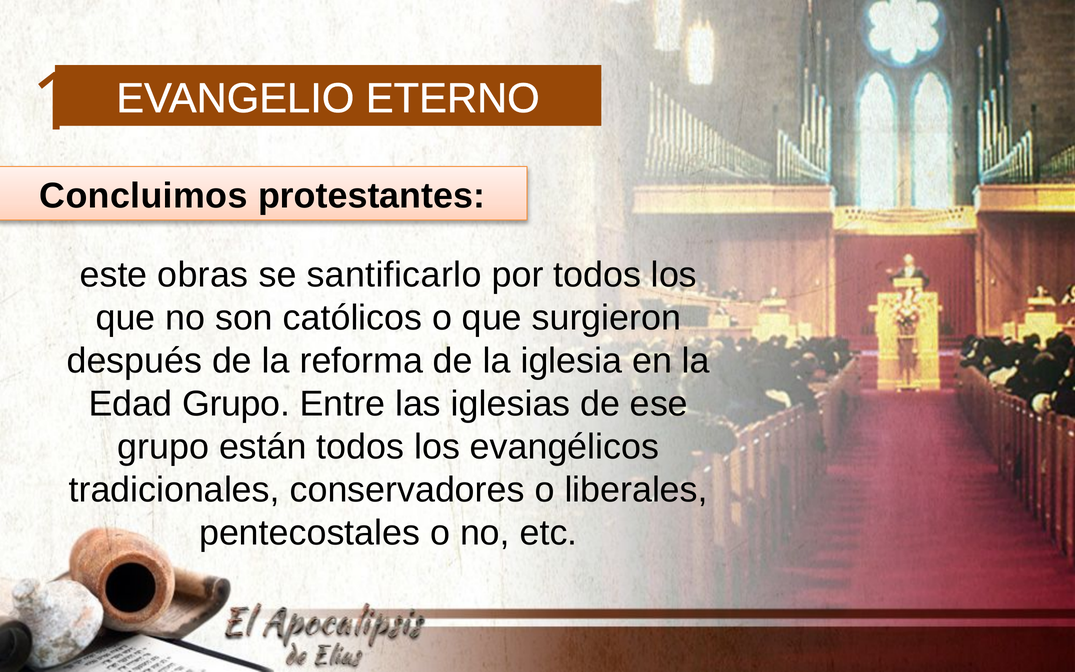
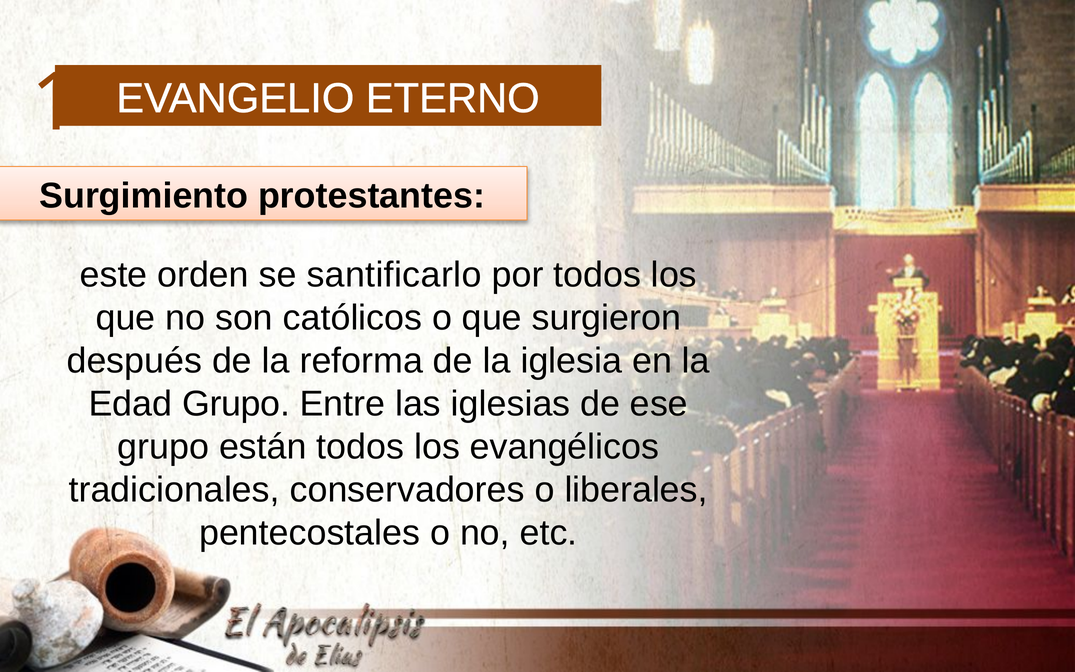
Concluimos: Concluimos -> Surgimiento (144, 196)
obras: obras -> orden (203, 275)
